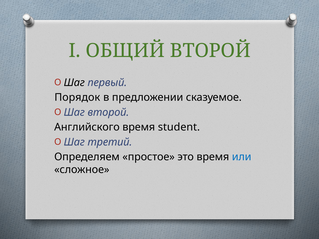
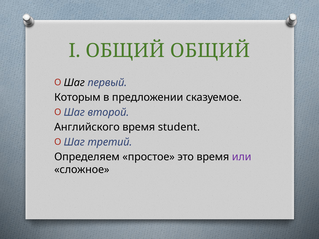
ОБЩИЙ ВТОРОЙ: ВТОРОЙ -> ОБЩИЙ (210, 51)
Порядок: Порядок -> Которым (77, 98)
или colour: blue -> purple (242, 157)
